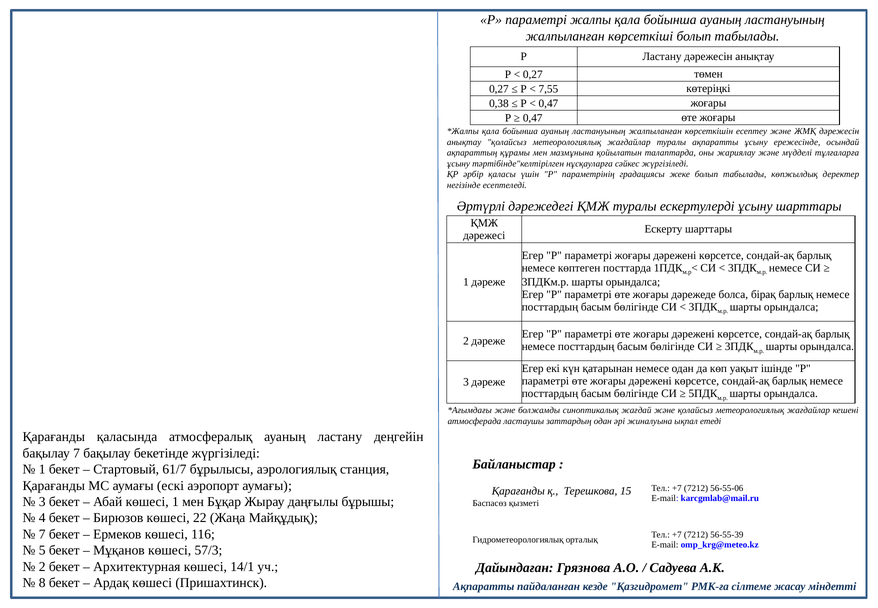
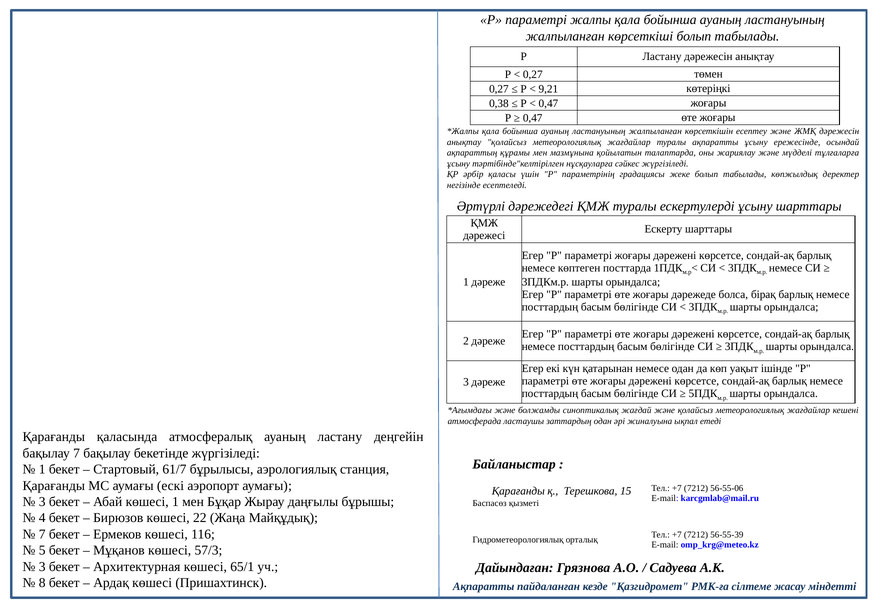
7,55: 7,55 -> 9,21 (548, 89)
2: 2 -> 3 (42, 566)
14/1: 14/1 -> 65/1 (242, 566)
